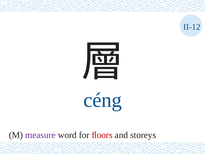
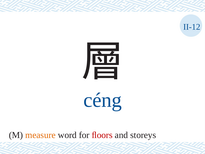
measure colour: purple -> orange (40, 135)
